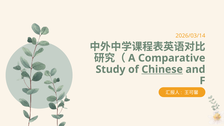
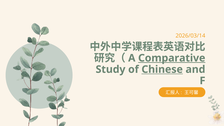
Comparative underline: none -> present (172, 58)
